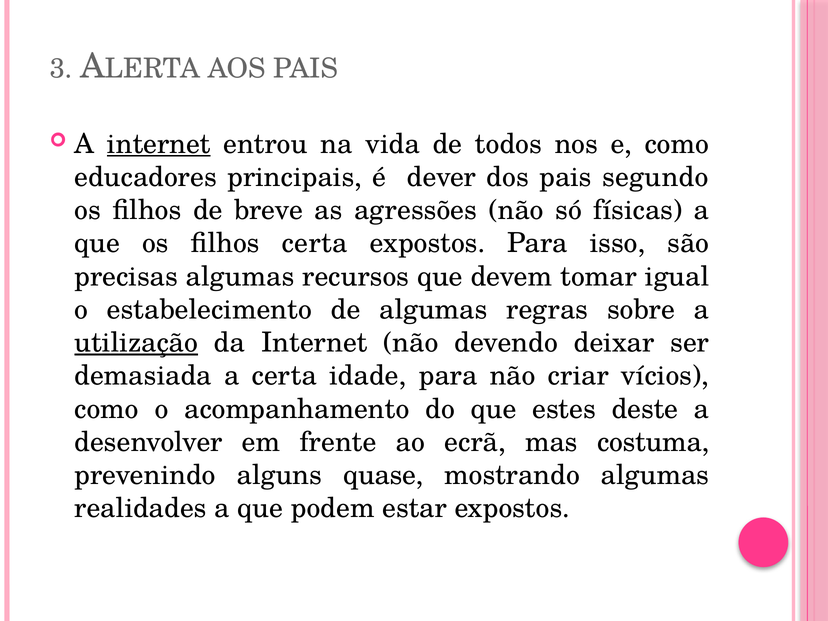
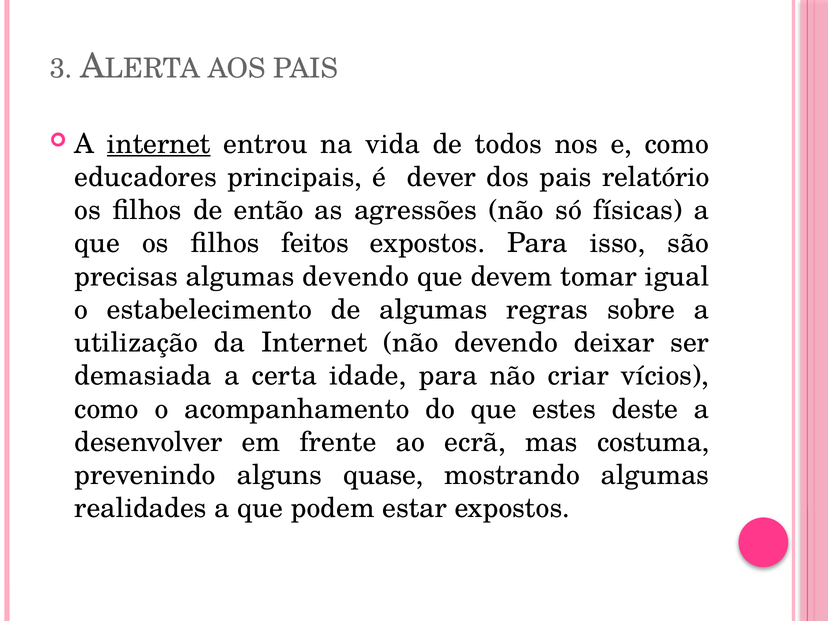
segundo: segundo -> relatório (656, 177)
breve: breve -> então (269, 210)
filhos certa: certa -> feitos (315, 243)
algumas recursos: recursos -> devendo (356, 276)
utilização underline: present -> none (136, 343)
